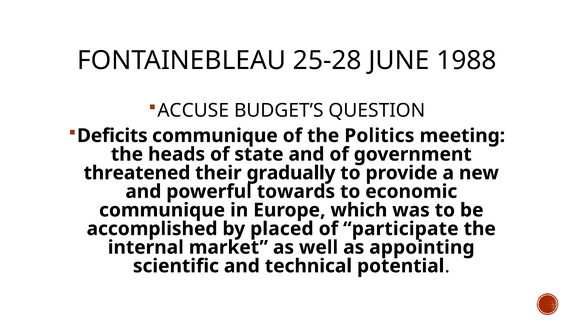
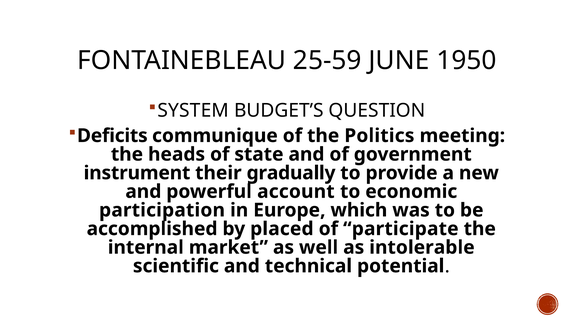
25-28: 25-28 -> 25-59 (327, 61)
1988: 1988 -> 1950 (466, 61)
ACCUSE: ACCUSE -> SYSTEM (193, 111)
threatened: threatened -> instrument (137, 173)
towards: towards -> account (296, 191)
communique: communique -> participation (162, 210)
appointing: appointing -> intolerable (422, 247)
